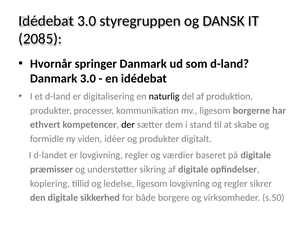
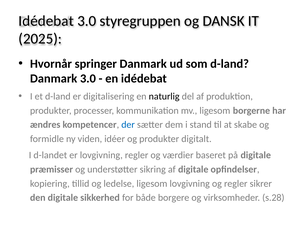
2085: 2085 -> 2025 (40, 39)
ethvert: ethvert -> ændres (45, 125)
der colour: black -> blue (128, 125)
s.50: s.50 -> s.28 (273, 198)
